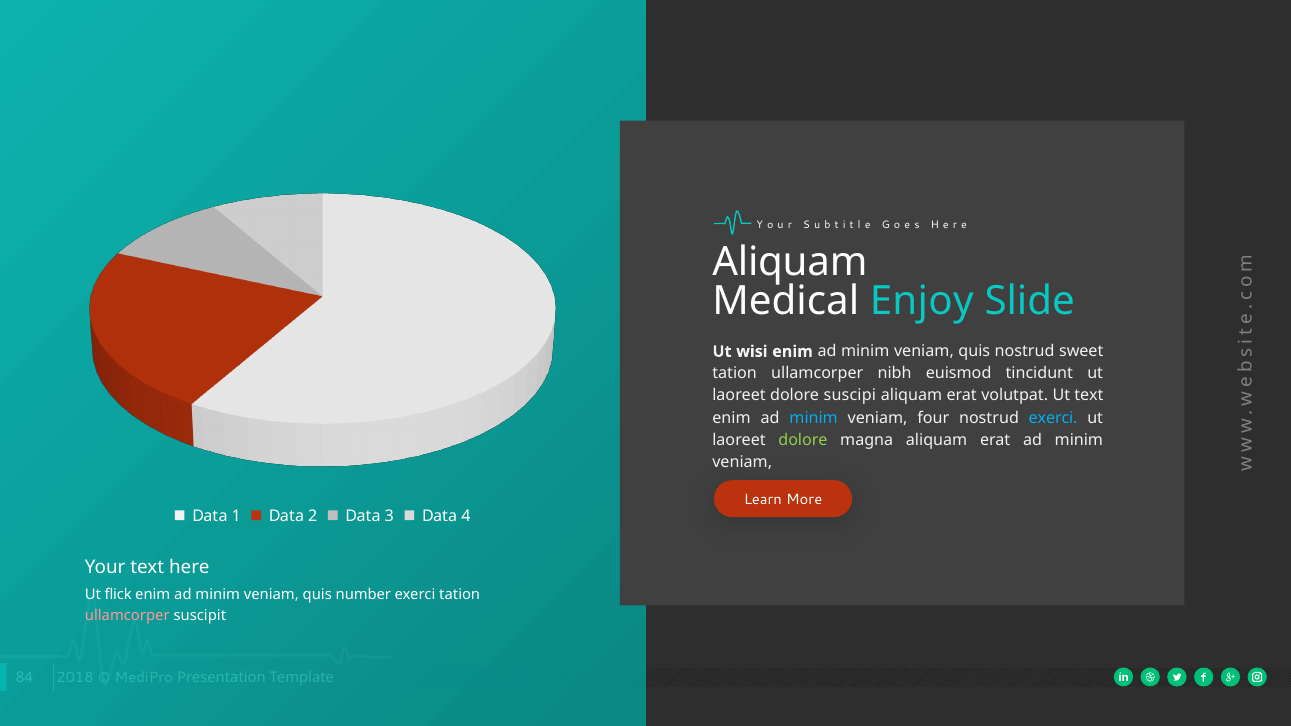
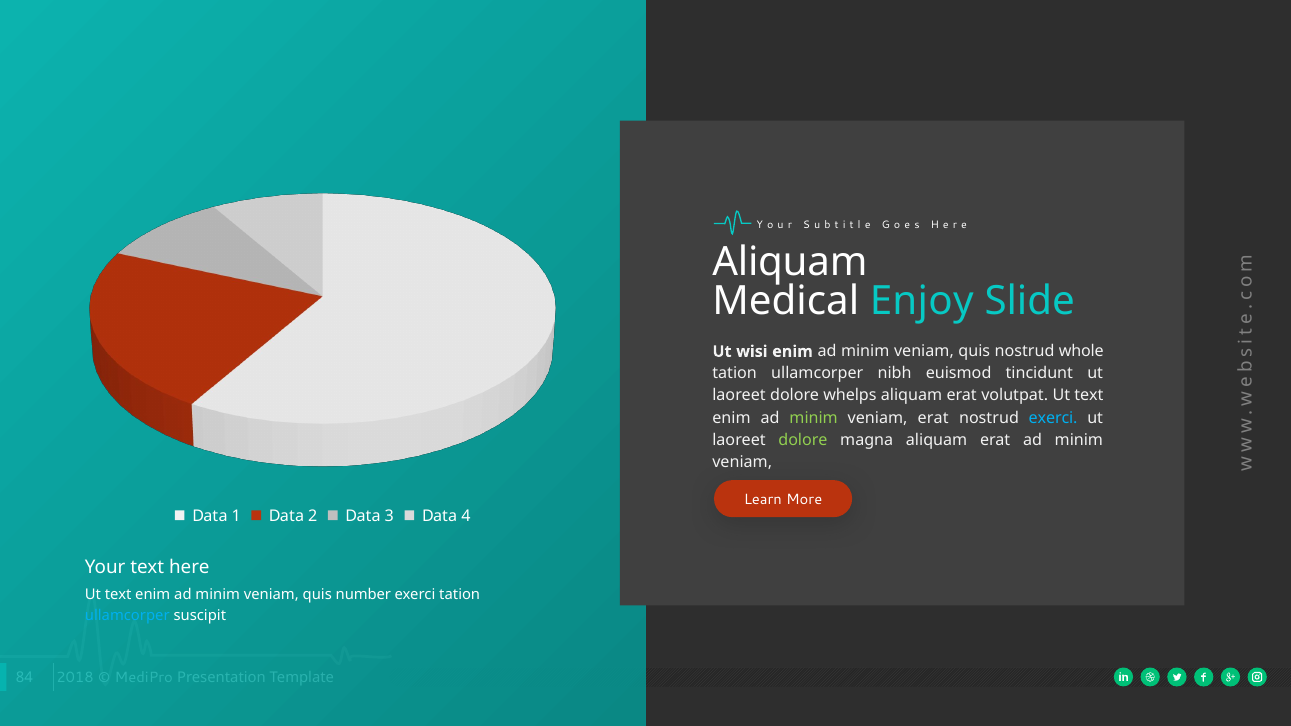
sweet: sweet -> whole (1081, 352)
suscipi: suscipi -> whelps (850, 396)
minim colour: light blue -> light green (814, 418)
veniam four: four -> erat (933, 418)
flick: flick -> text (118, 594)
ullamcorper colour: pink -> light blue (127, 616)
